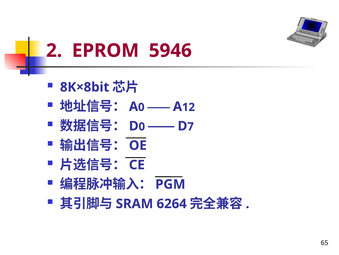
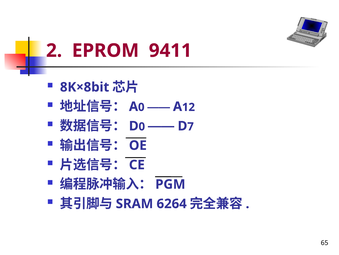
5946: 5946 -> 9411 (170, 50)
